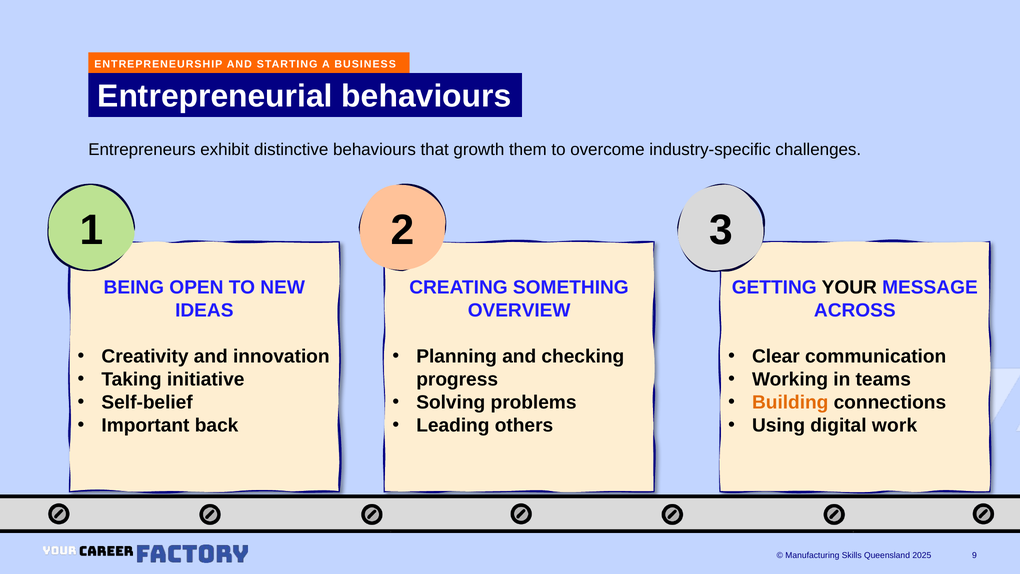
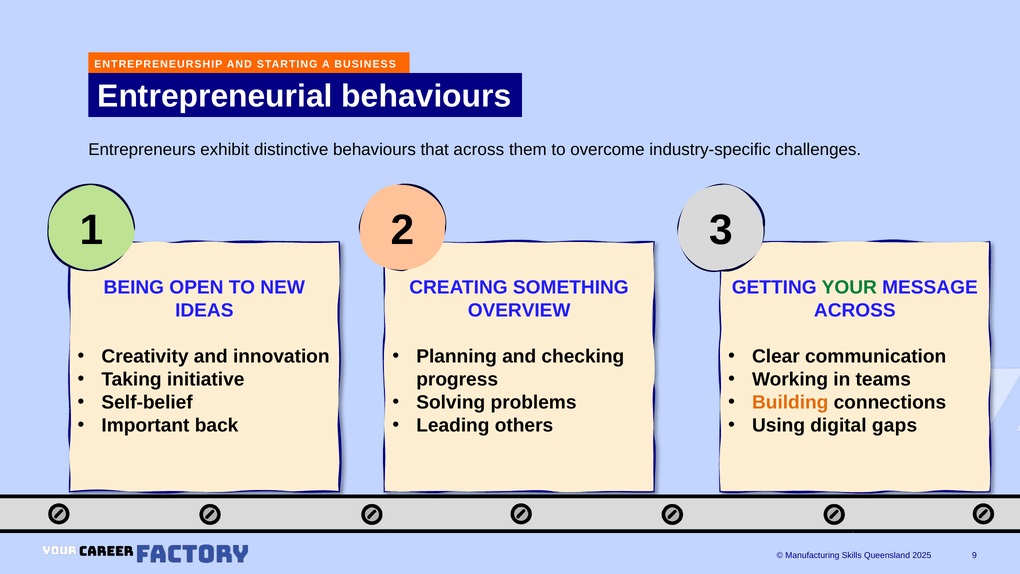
that growth: growth -> across (479, 149)
YOUR colour: black -> green (849, 288)
work: work -> gaps (895, 425)
